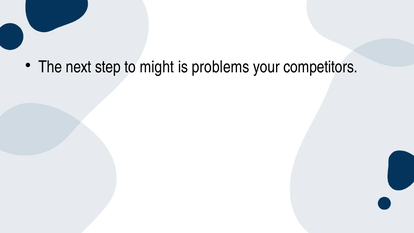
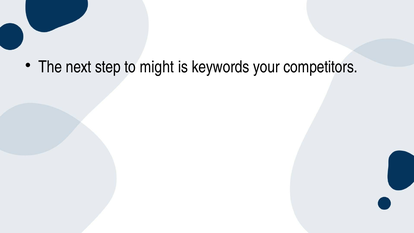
problems: problems -> keywords (221, 67)
